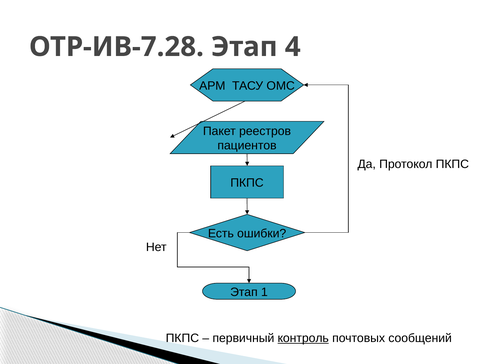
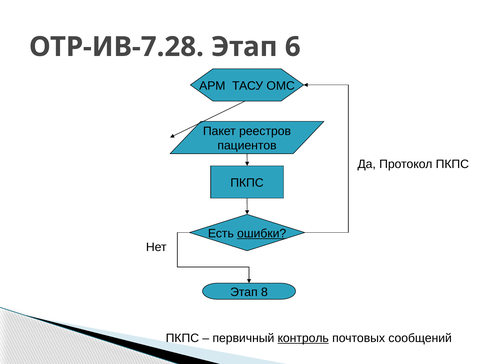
4: 4 -> 6 (293, 47)
ошибки underline: none -> present (262, 234)
1: 1 -> 8 (264, 292)
